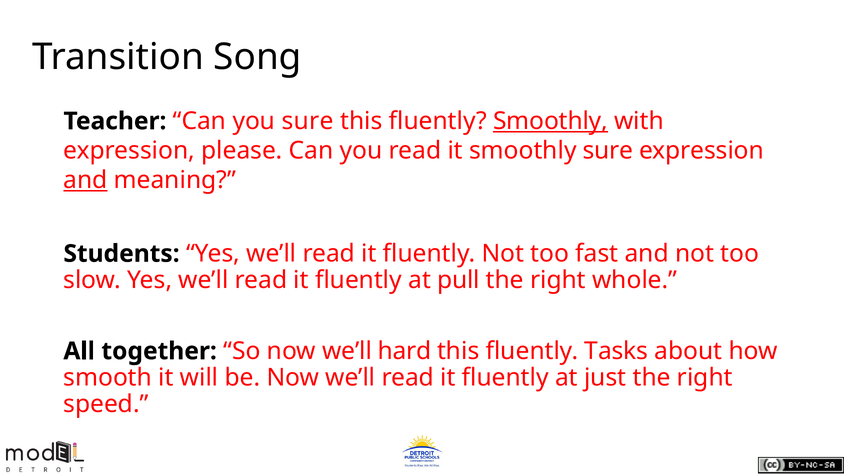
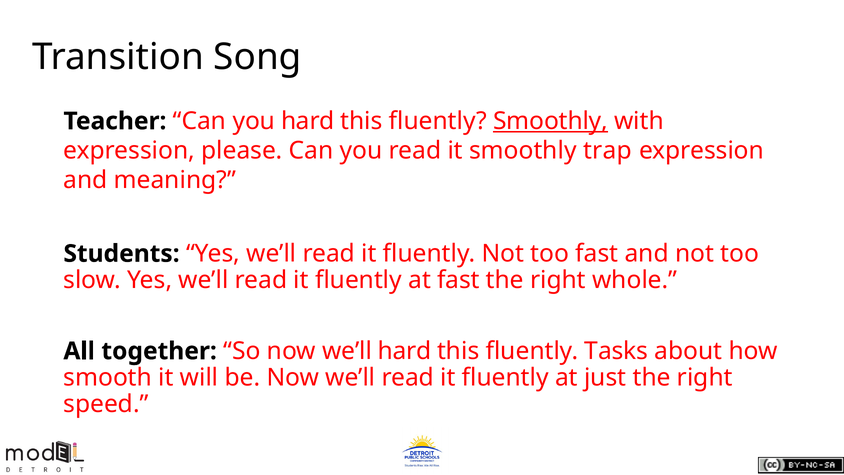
you sure: sure -> hard (308, 121)
smoothly sure: sure -> trap (608, 151)
and underline: present -> none (85, 180)
at pull: pull -> fast (458, 280)
